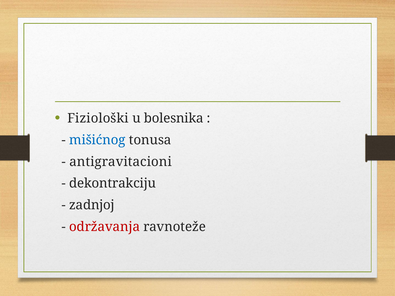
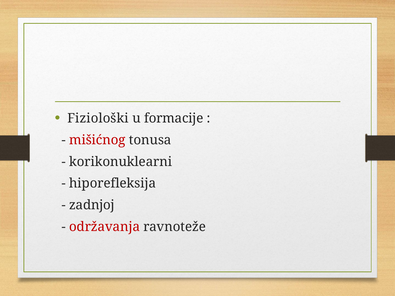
bolesnika: bolesnika -> formacije (174, 118)
mišićnog colour: blue -> red (97, 140)
antigravitacioni: antigravitacioni -> korikonuklearni (121, 162)
dekontrakciju: dekontrakciju -> hiporefleksija (113, 184)
